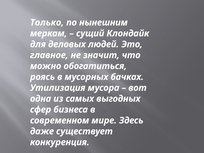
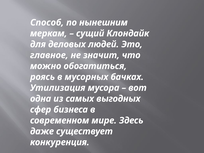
Только: Только -> Способ (47, 23)
